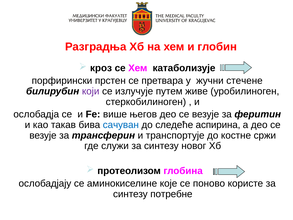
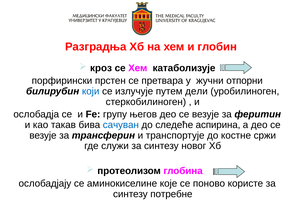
стечене: стечене -> отпорни (245, 81)
који colour: purple -> blue (91, 91)
живе: живе -> дели (196, 91)
више: више -> групу (115, 114)
